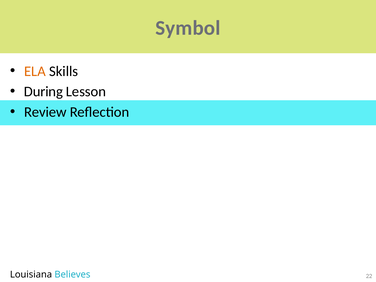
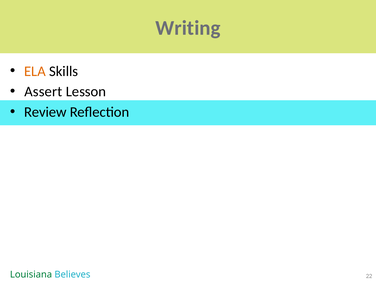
Symbol: Symbol -> Writing (188, 28)
During: During -> Assert (43, 92)
Louisiana colour: black -> green (31, 274)
